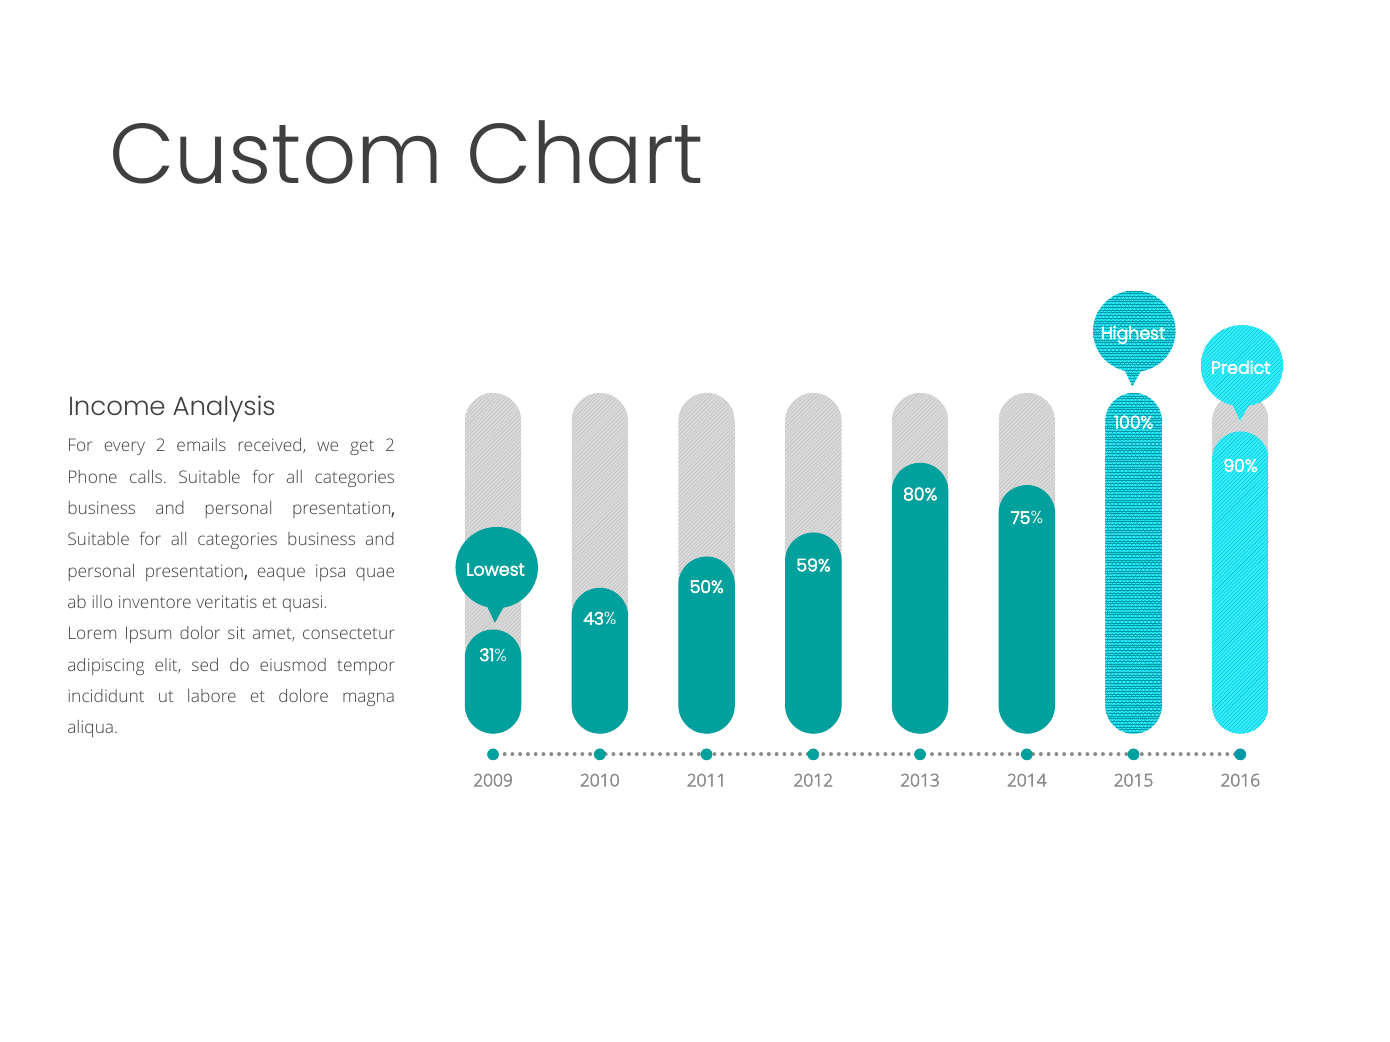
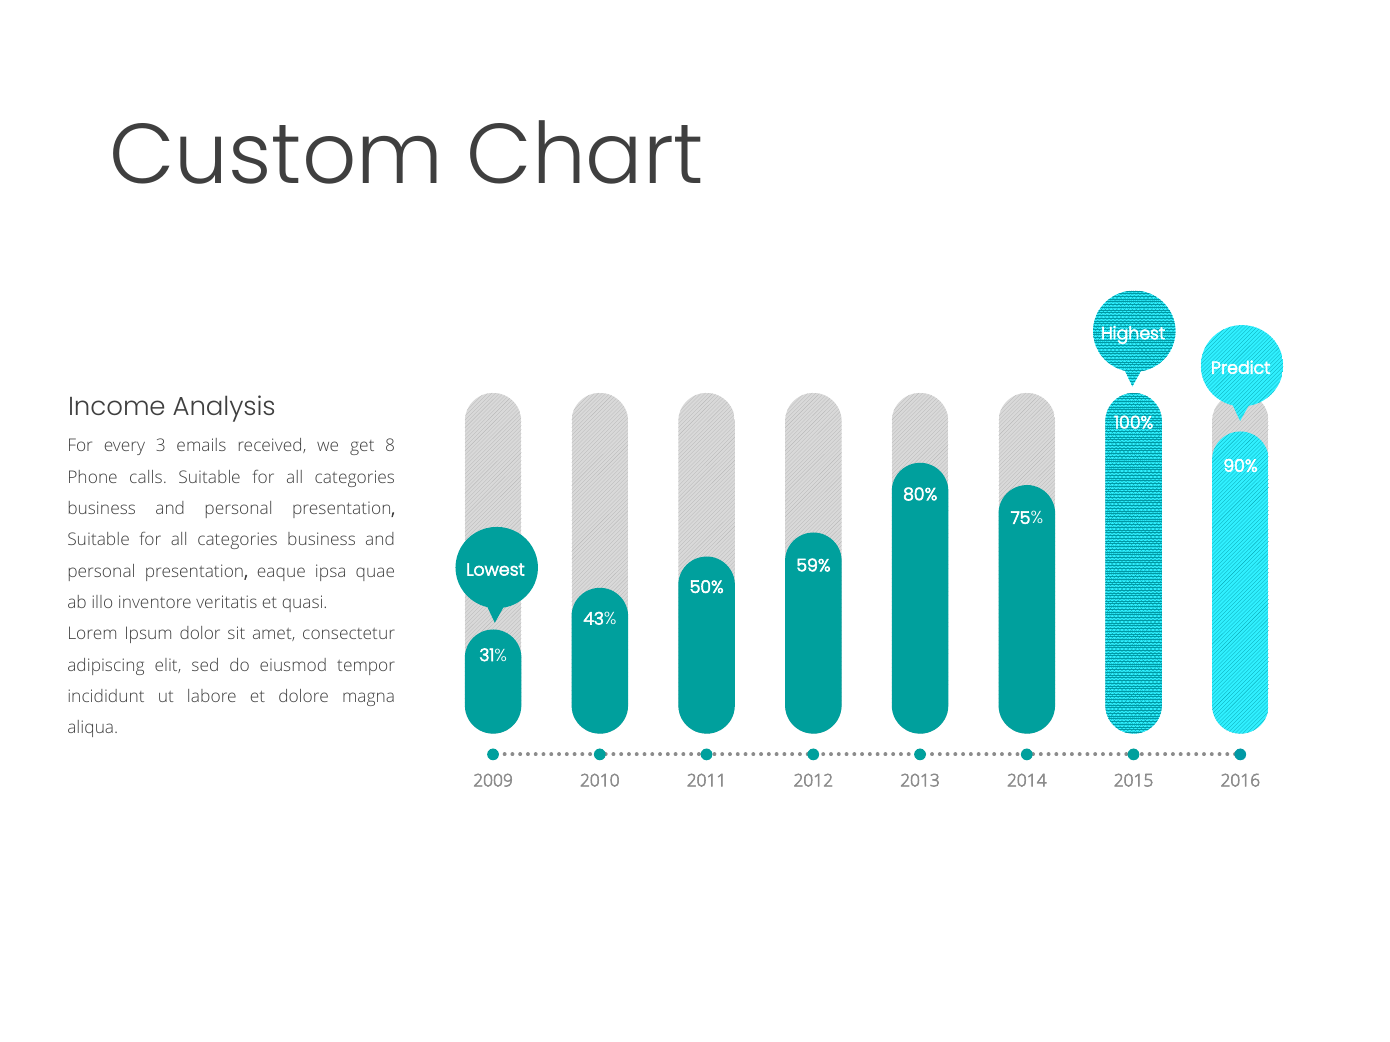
every 2: 2 -> 3 (161, 446)
get 2: 2 -> 8 (390, 446)
